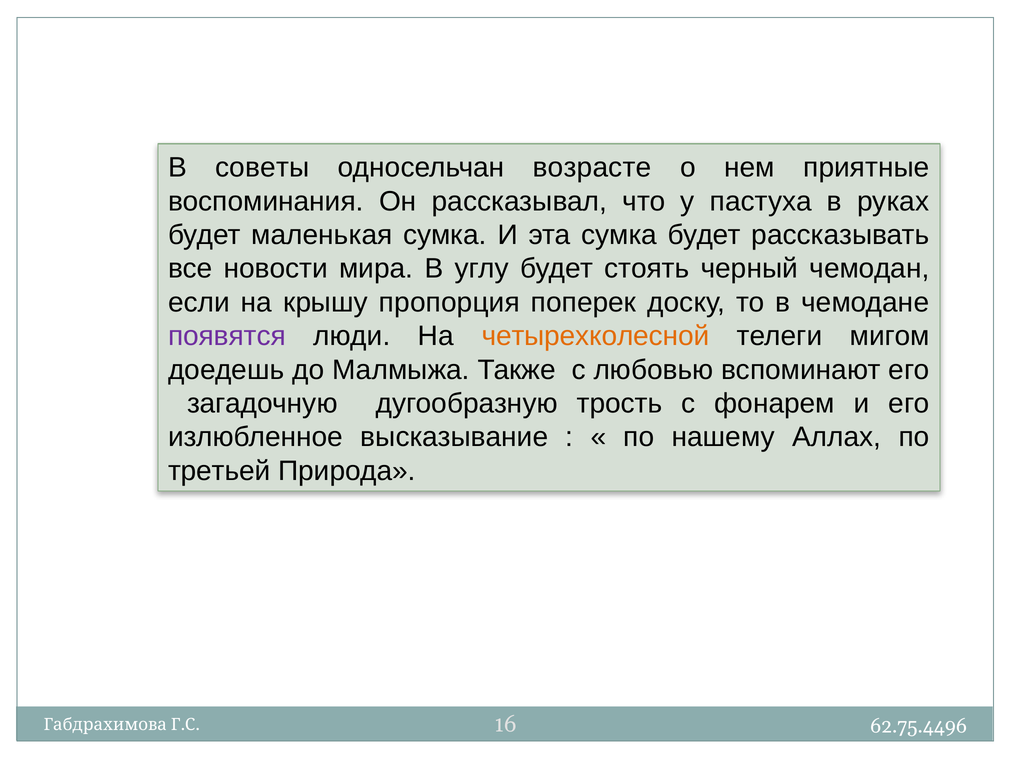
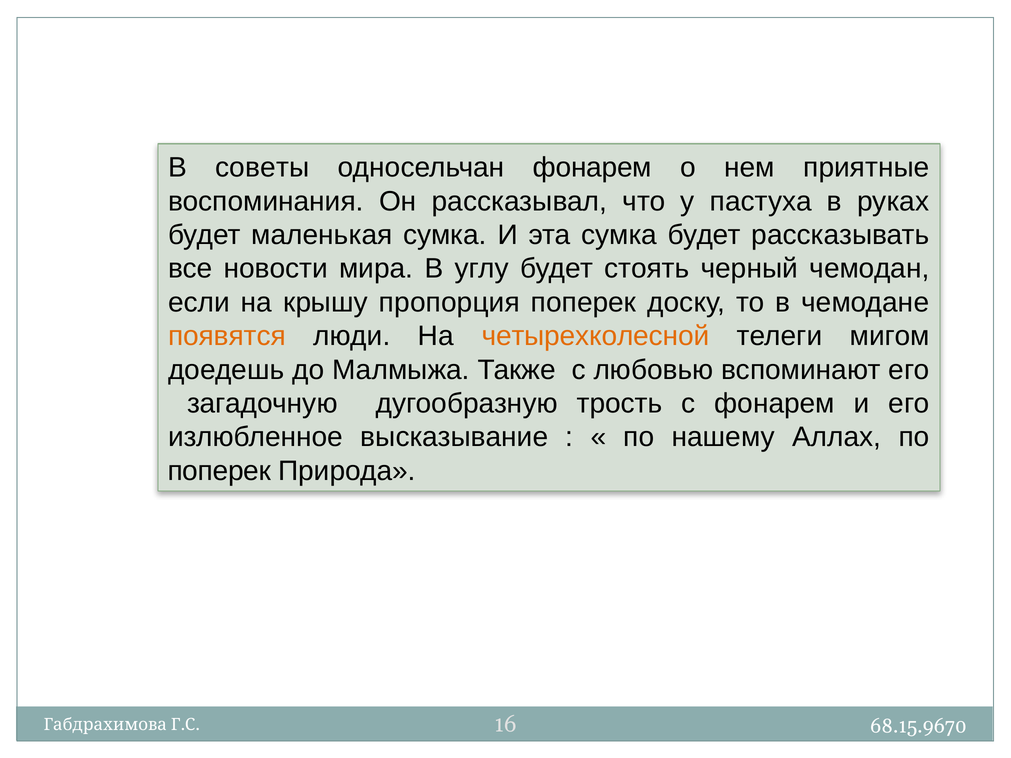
односельчан возрасте: возрасте -> фонарем (592, 168)
появятся colour: purple -> orange (227, 336)
третьей: третьей -> поперек (219, 471)
62.75.4496: 62.75.4496 -> 68.15.9670 (919, 726)
